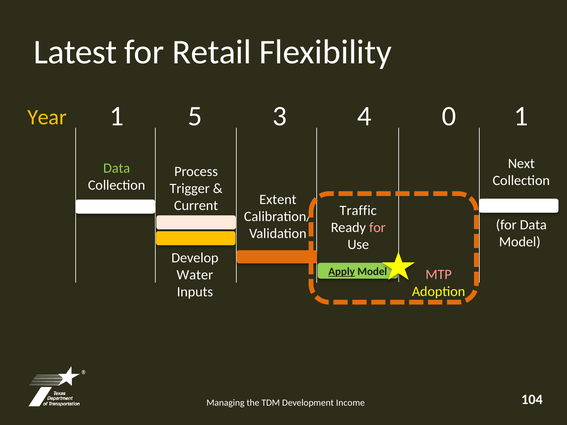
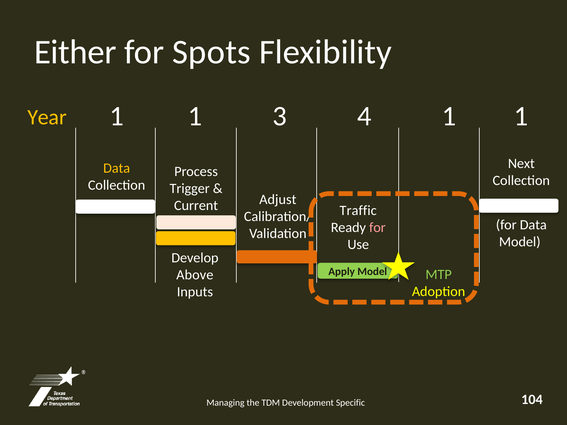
Latest: Latest -> Either (75, 52)
Retail: Retail -> Spots (211, 52)
5: 5 -> 1 (195, 116)
4 0: 0 -> 1 (449, 116)
Data colour: light green -> yellow (117, 168)
Extent: Extent -> Adjust (278, 199)
Apply underline: present -> none (342, 272)
MTP colour: pink -> light green (439, 275)
Water: Water -> Above (195, 275)
Income: Income -> Specific (350, 403)
